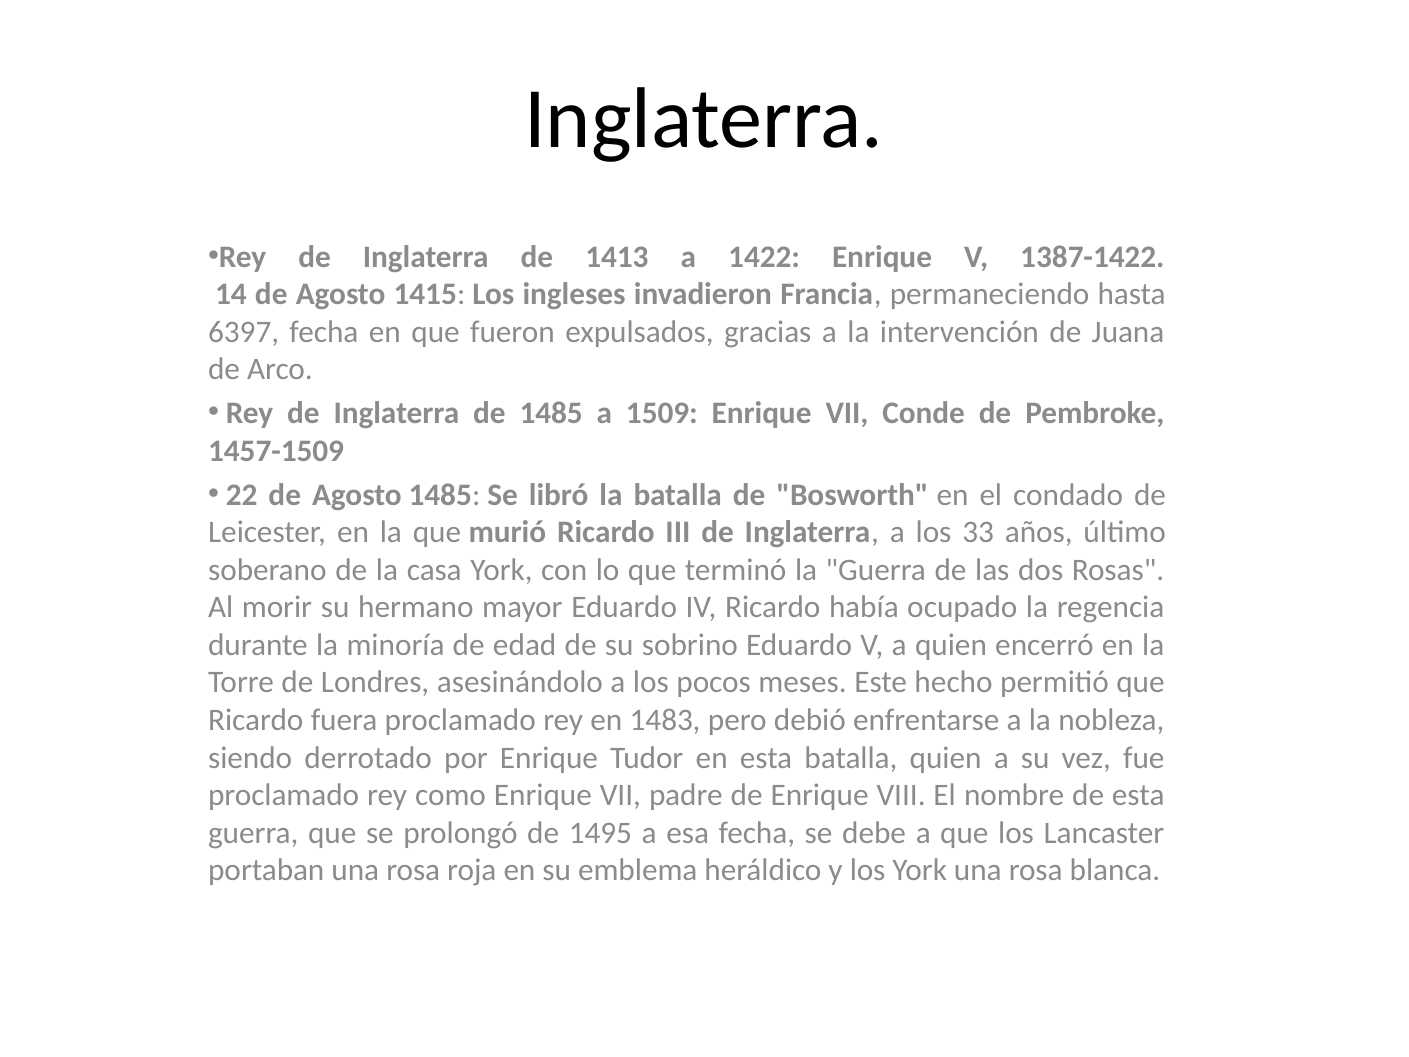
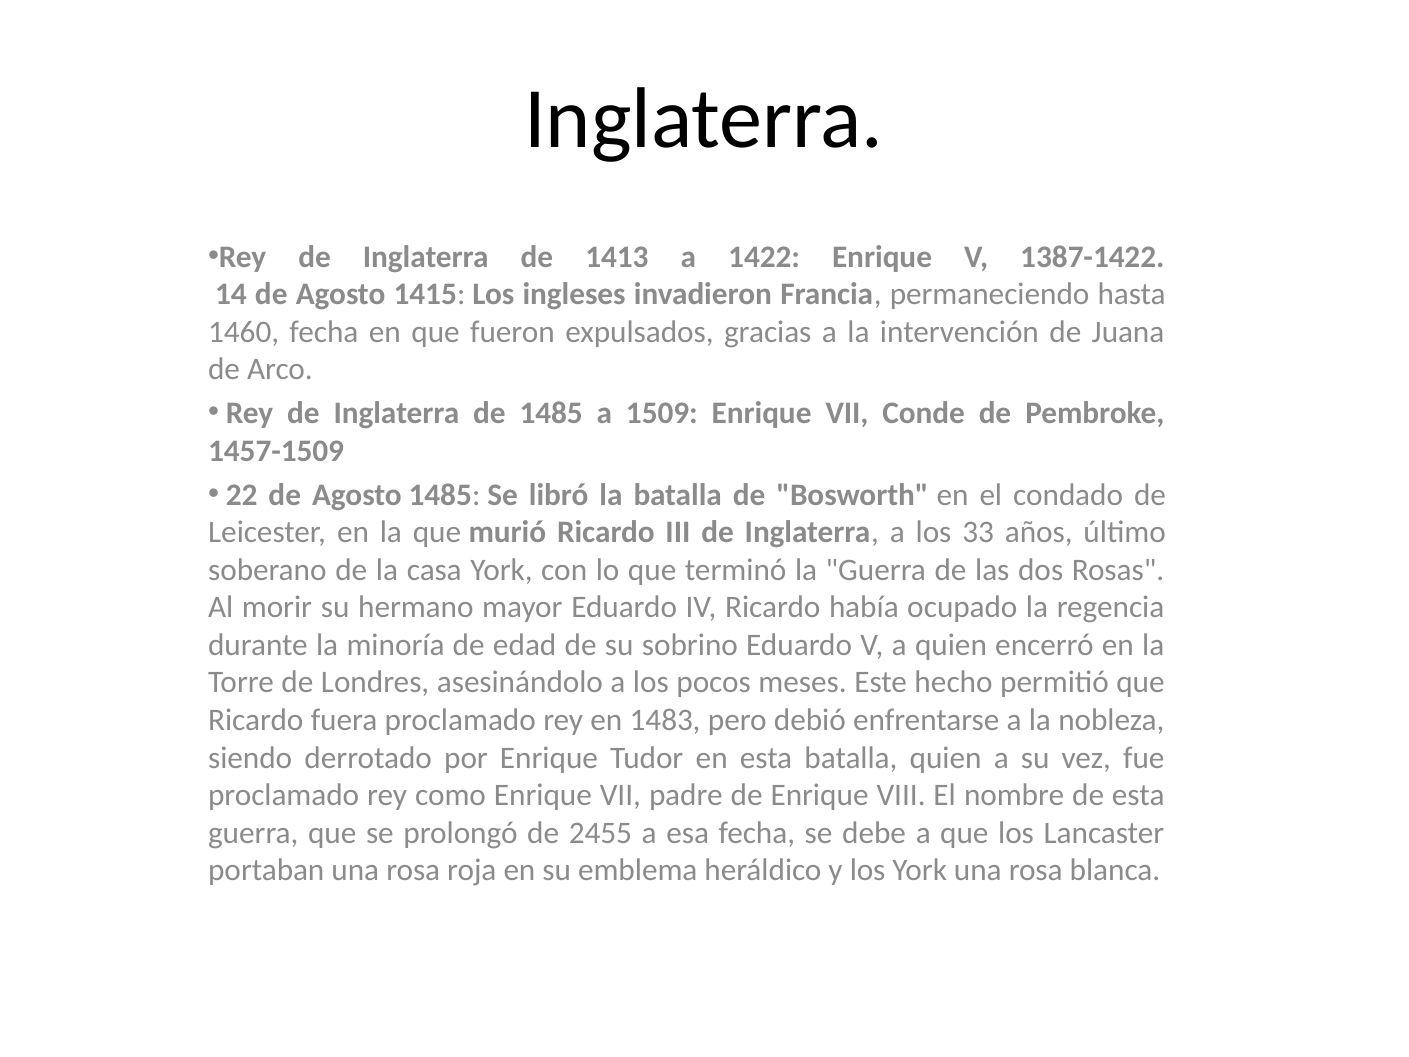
6397: 6397 -> 1460 (244, 332)
1495: 1495 -> 2455 (600, 833)
